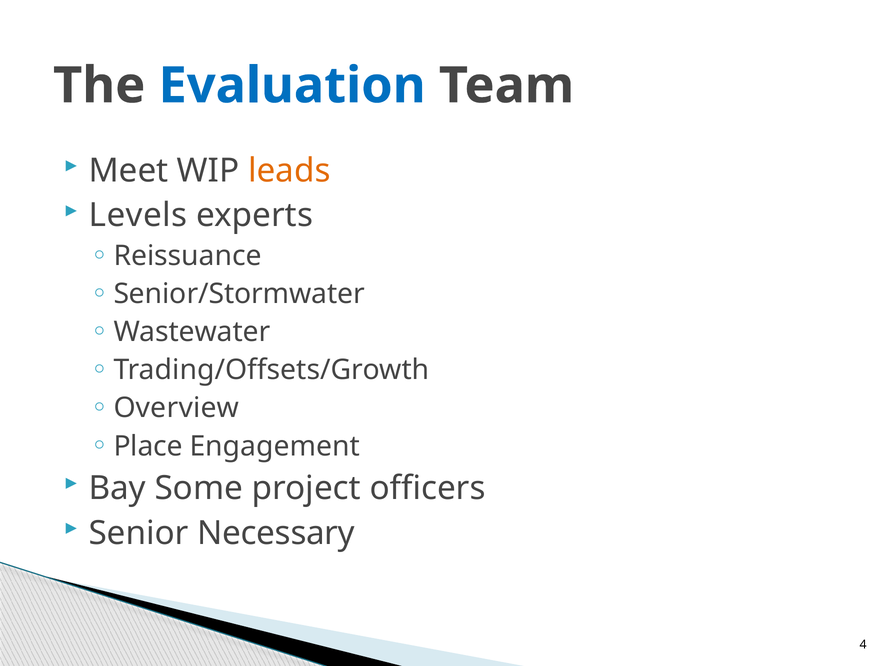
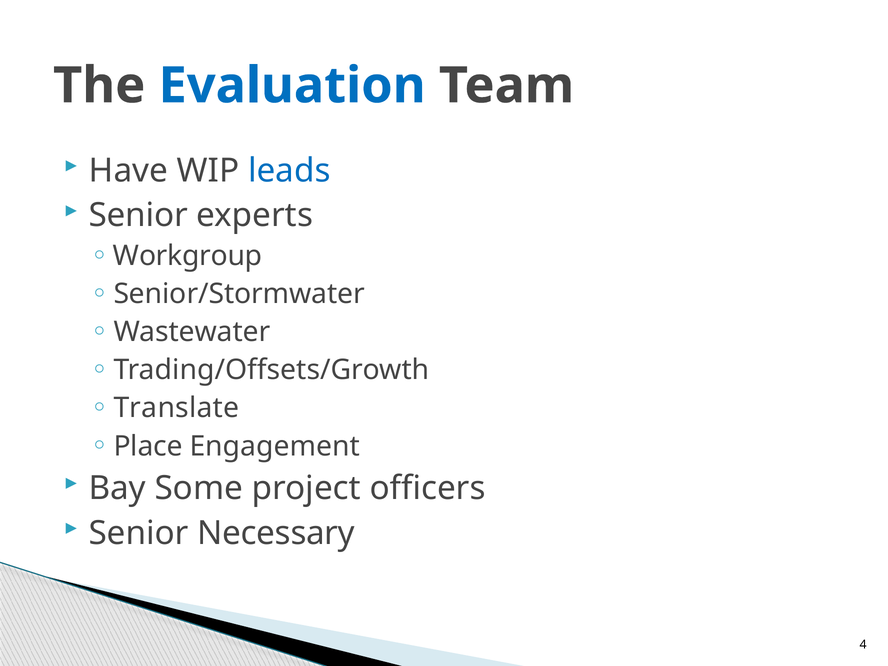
Meet: Meet -> Have (128, 171)
leads colour: orange -> blue (289, 171)
Levels: Levels -> Senior (138, 215)
Reissuance: Reissuance -> Workgroup (188, 256)
Overview: Overview -> Translate (176, 408)
